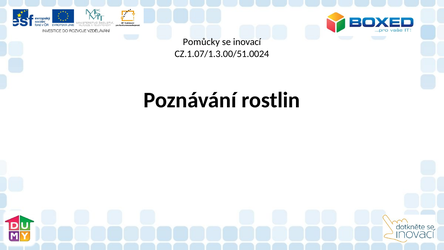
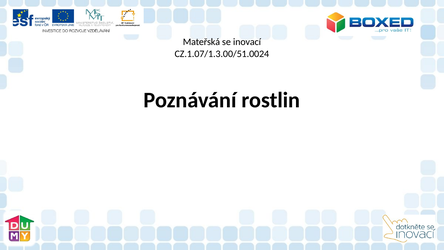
Pomůcky: Pomůcky -> Mateřská (201, 42)
